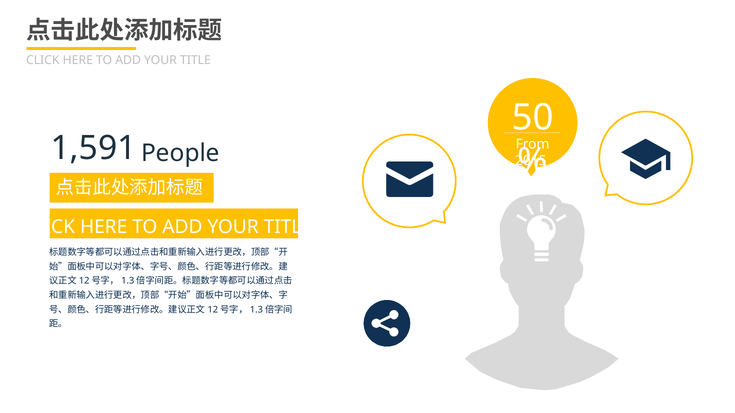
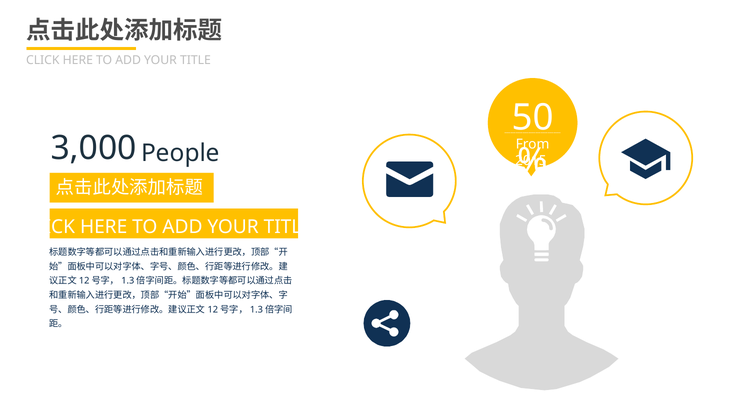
1,591: 1,591 -> 3,000 (94, 149)
